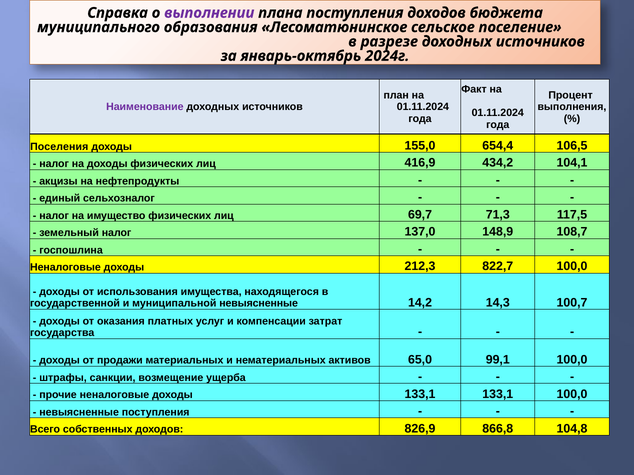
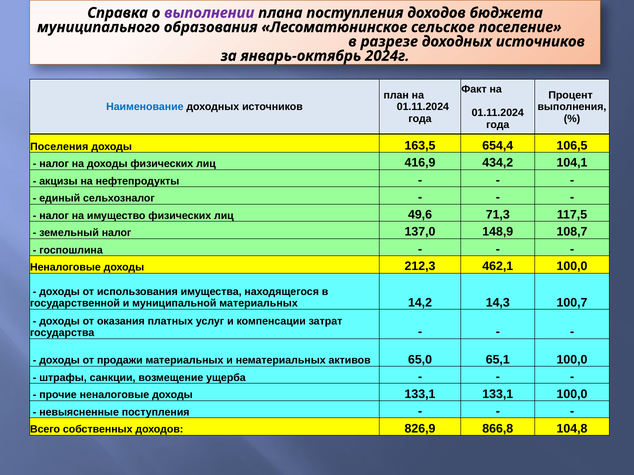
Наименование colour: purple -> blue (145, 107)
155,0: 155,0 -> 163,5 (420, 146)
69,7: 69,7 -> 49,6 (420, 215)
822,7: 822,7 -> 462,1 (498, 267)
муниципальной невыясненные: невыясненные -> материальных (259, 304)
99,1: 99,1 -> 65,1 (498, 360)
